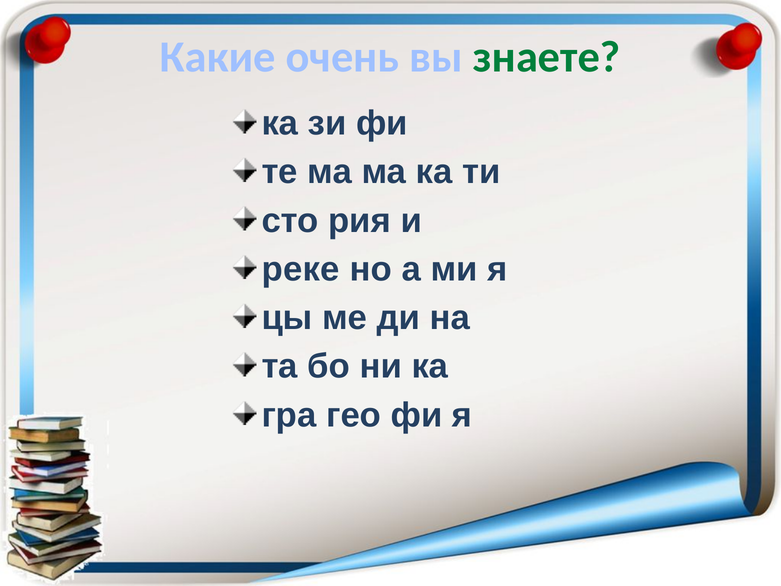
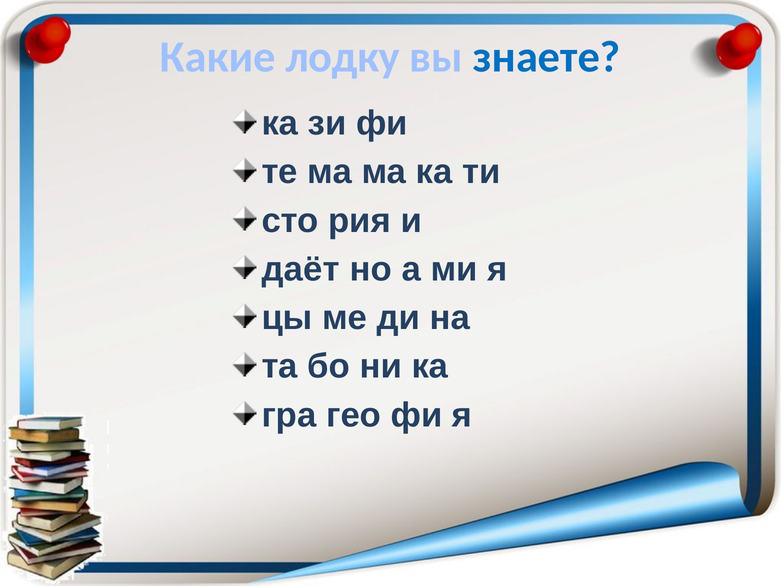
очень: очень -> лодку (343, 57)
знаете colour: green -> blue (547, 57)
реке: реке -> даёт (301, 269)
